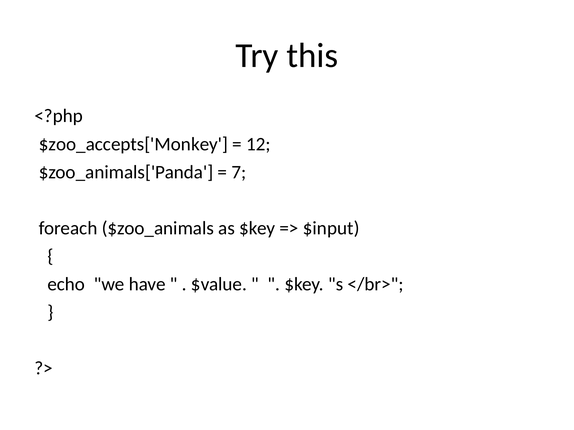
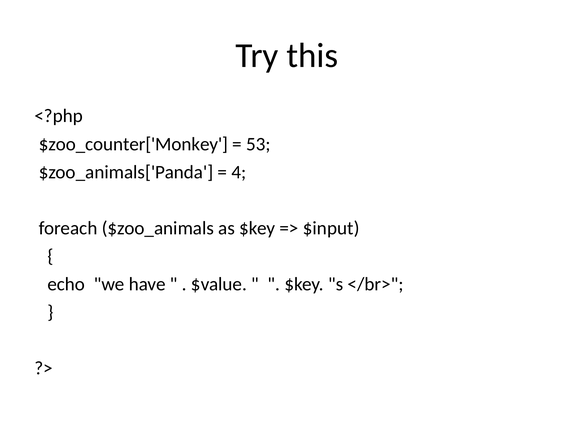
$zoo_accepts['Monkey: $zoo_accepts['Monkey -> $zoo_counter['Monkey (133, 144)
12: 12 -> 53 (258, 144)
7: 7 -> 4 (239, 172)
